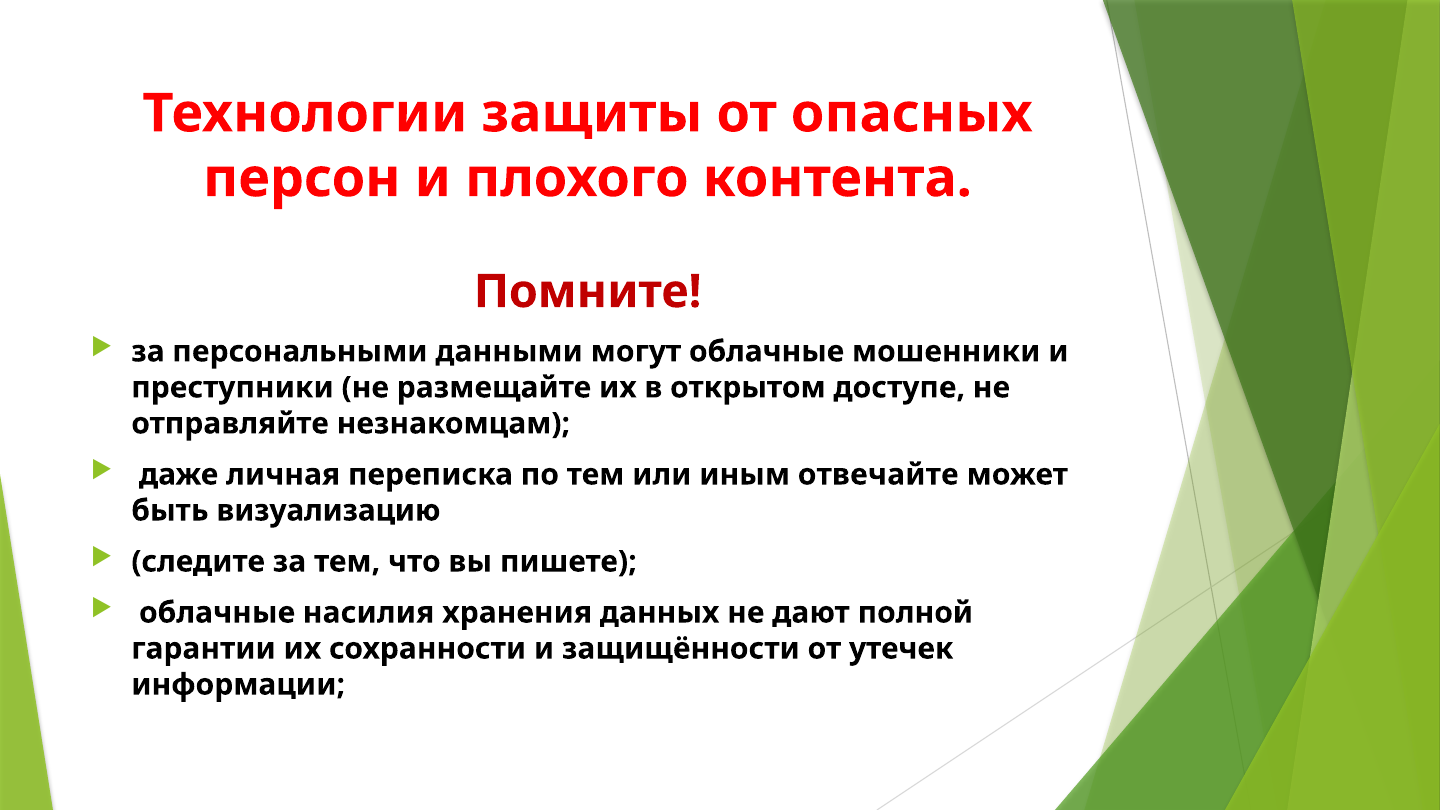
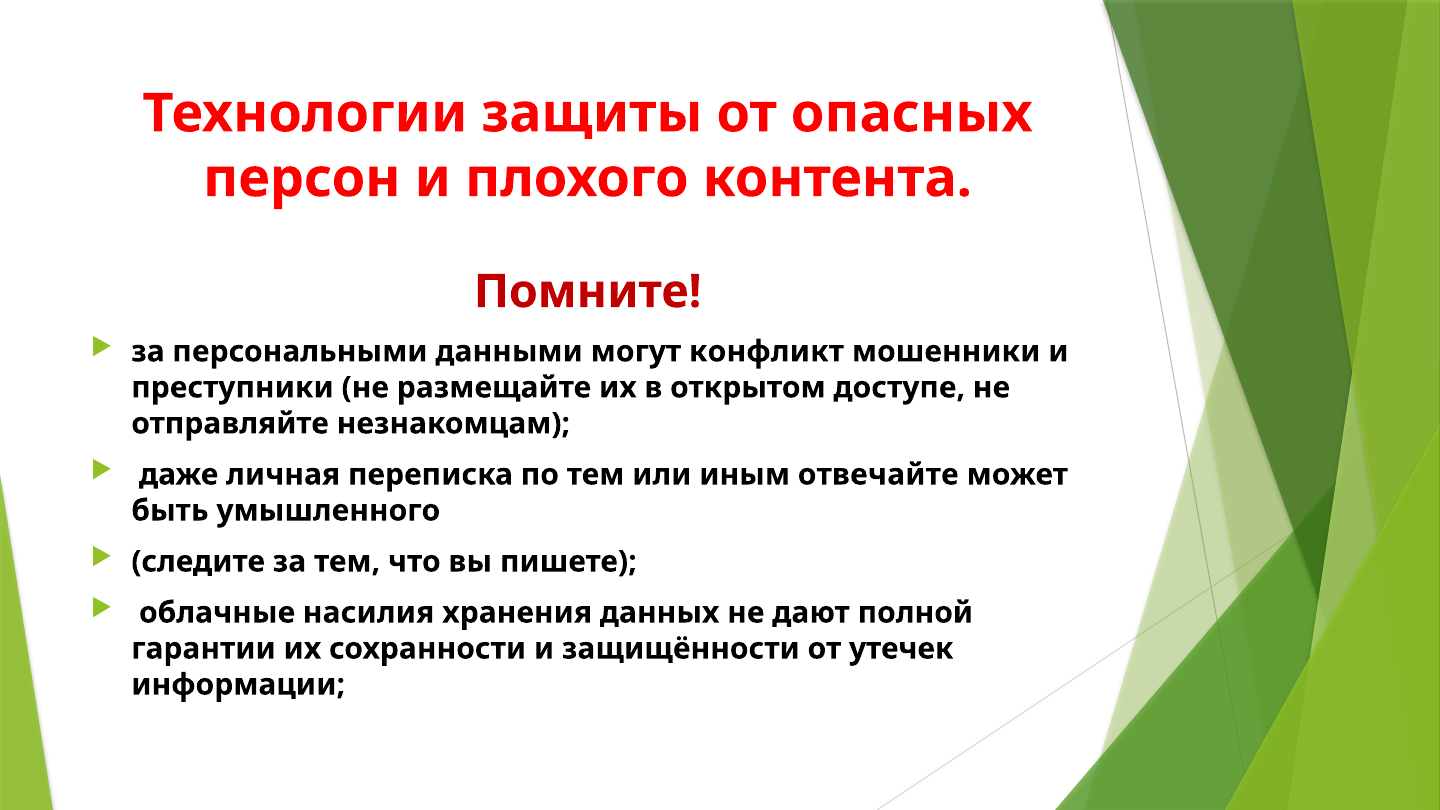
могут облачные: облачные -> конфликт (766, 352)
визуализацию: визуализацию -> умышленного (328, 511)
